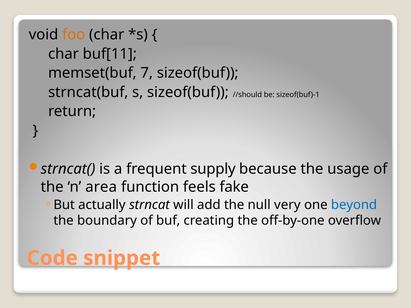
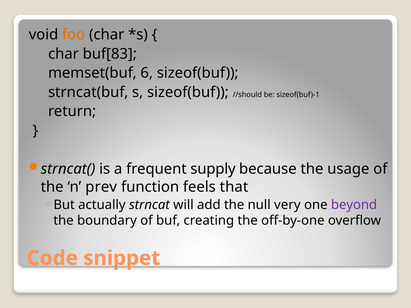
buf[11: buf[11 -> buf[83 (110, 54)
7: 7 -> 6 (147, 73)
area: area -> prev (101, 187)
fake: fake -> that (234, 187)
beyond colour: blue -> purple (354, 205)
